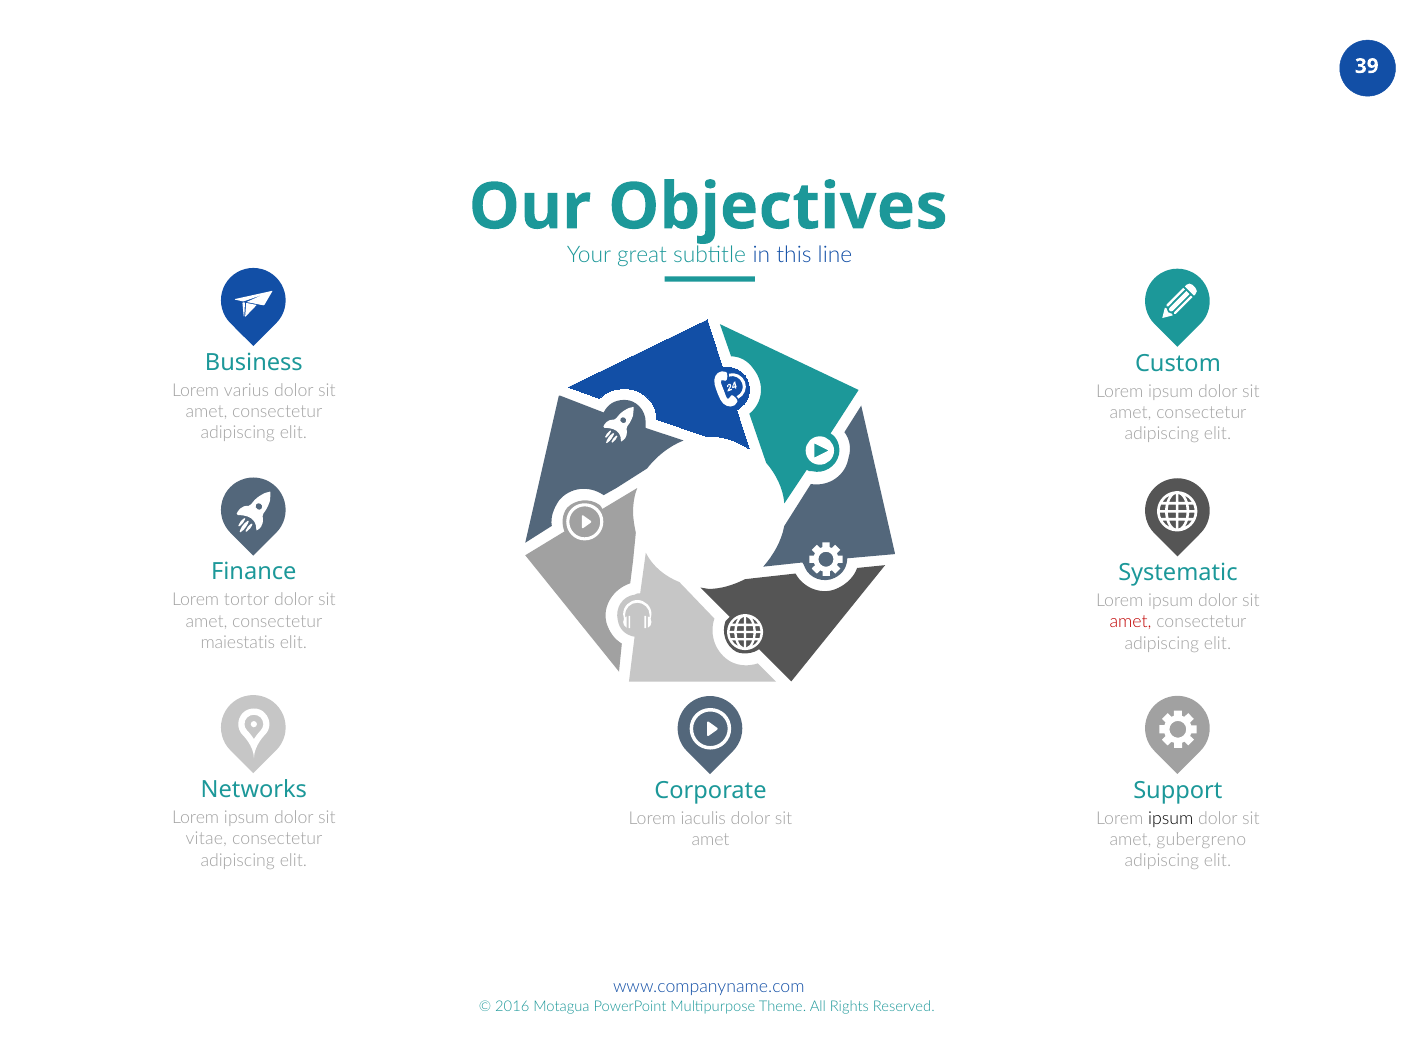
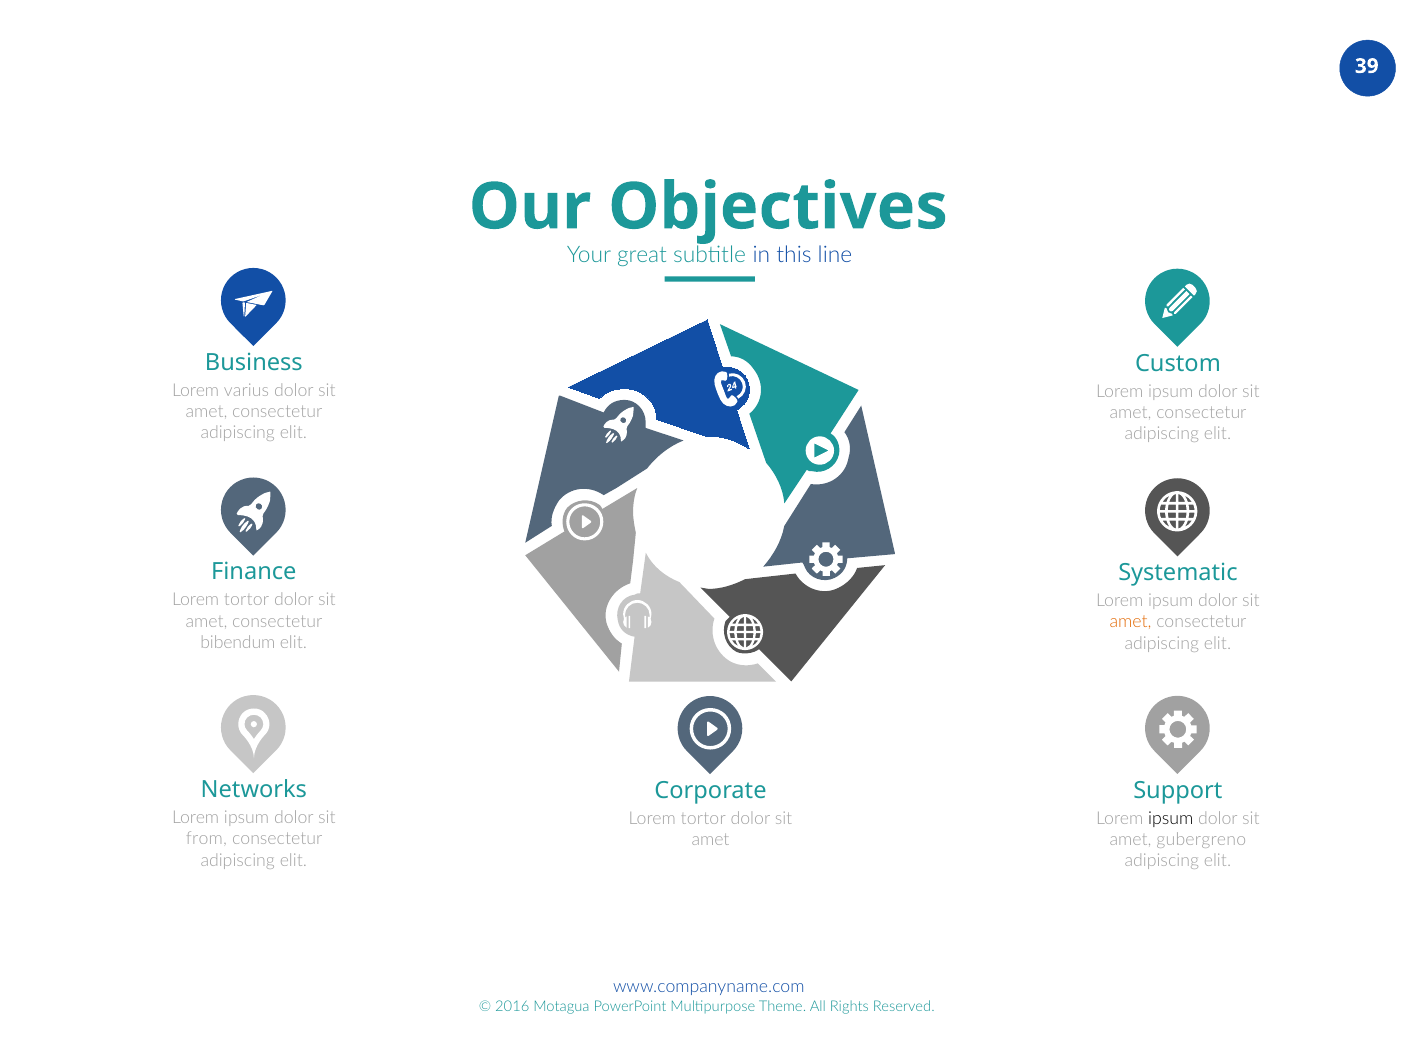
amet colour: red -> orange (1131, 622)
maiestatis: maiestatis -> bibendum (238, 642)
iaculis: iaculis -> tortor (703, 818)
vitae: vitae -> from (206, 839)
